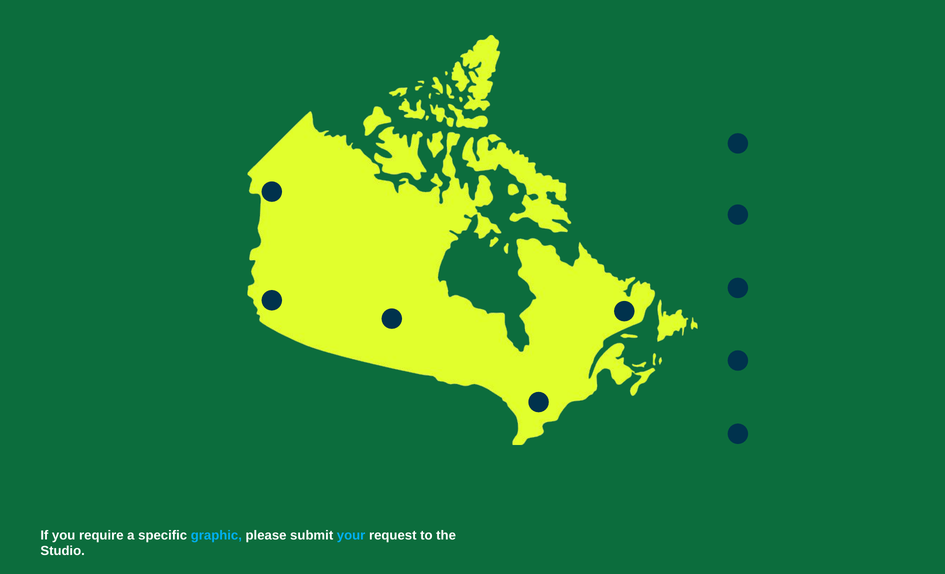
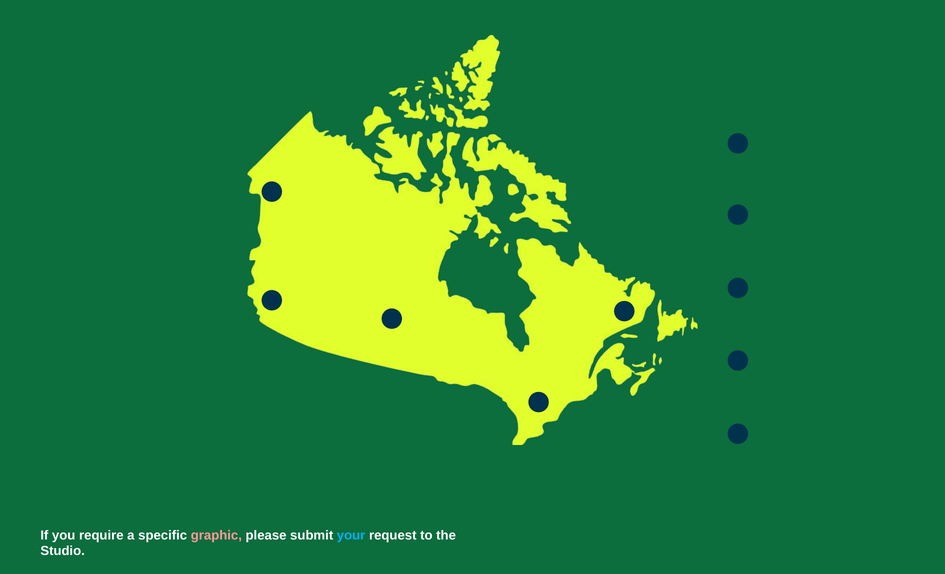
graphic colour: light blue -> pink (216, 535)
